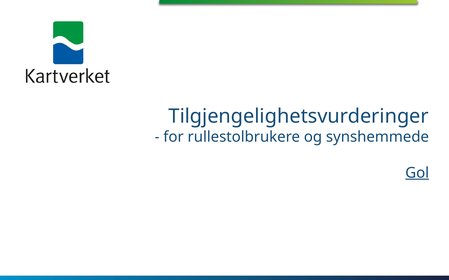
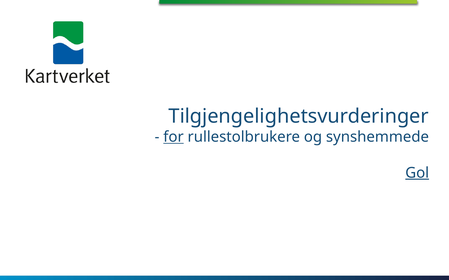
for underline: none -> present (174, 137)
